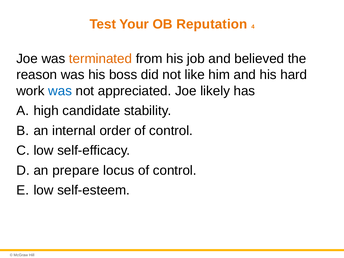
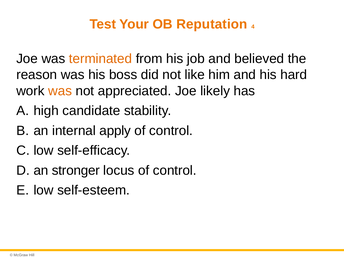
was colour: blue -> orange (60, 91)
order: order -> apply (115, 131)
prepare: prepare -> stronger (76, 170)
